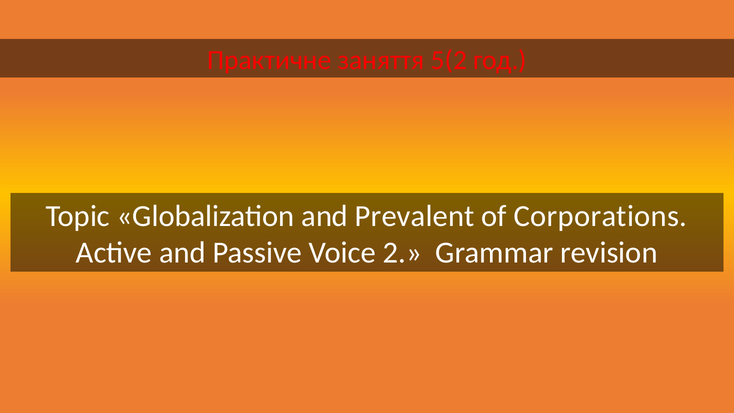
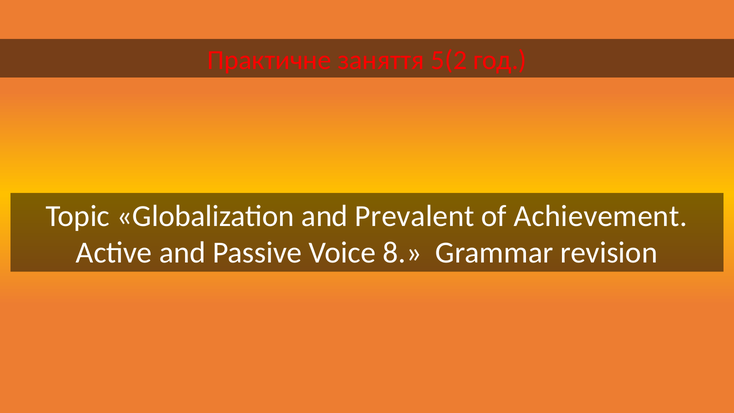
Corporations: Corporations -> Achievement (601, 216)
2: 2 -> 8 (402, 253)
